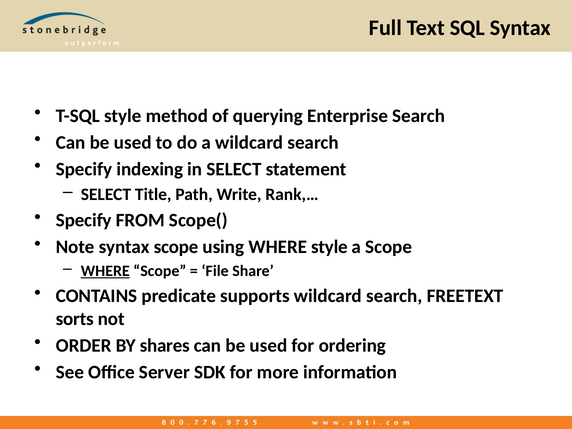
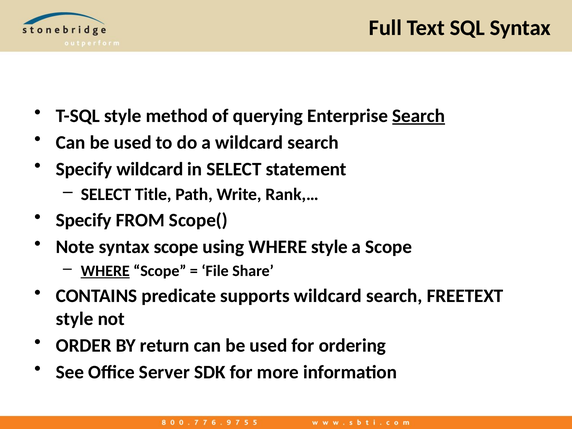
Search underline: none -> present (419, 116)
Specify indexing: indexing -> wildcard (150, 169)
sorts: sorts -> style (75, 319)
shares: shares -> return (165, 345)
